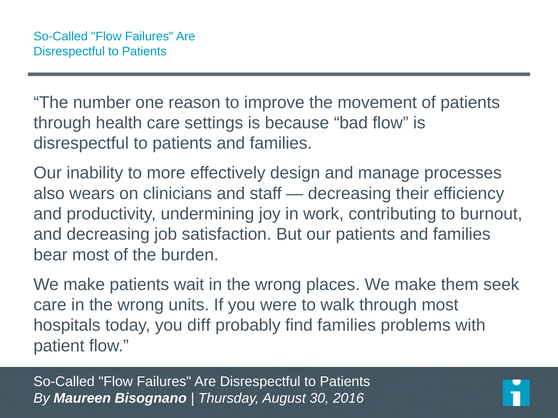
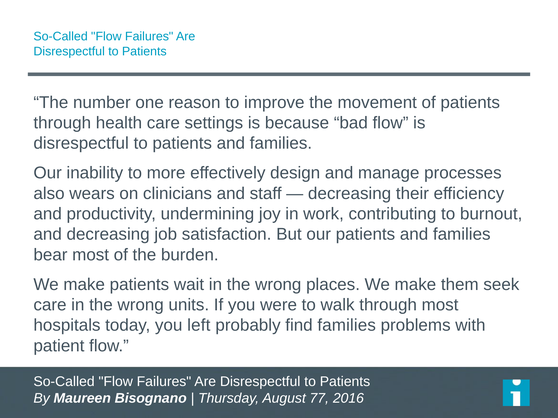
diff: diff -> left (199, 326)
30: 30 -> 77 (319, 399)
